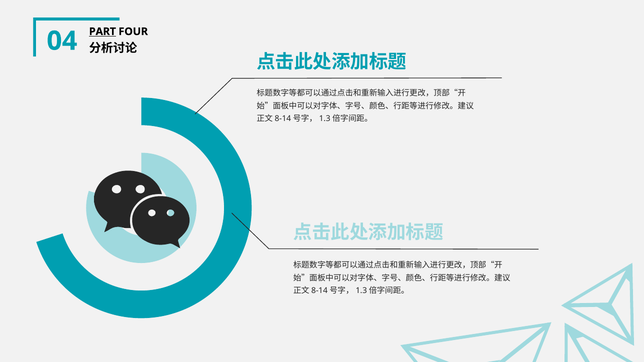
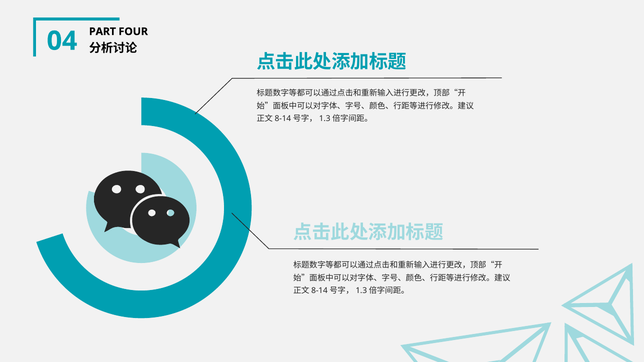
PART underline: present -> none (103, 32)
